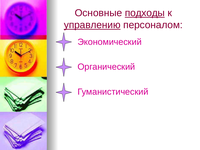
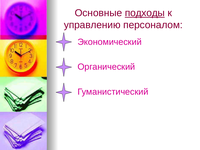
управлению underline: present -> none (92, 25)
